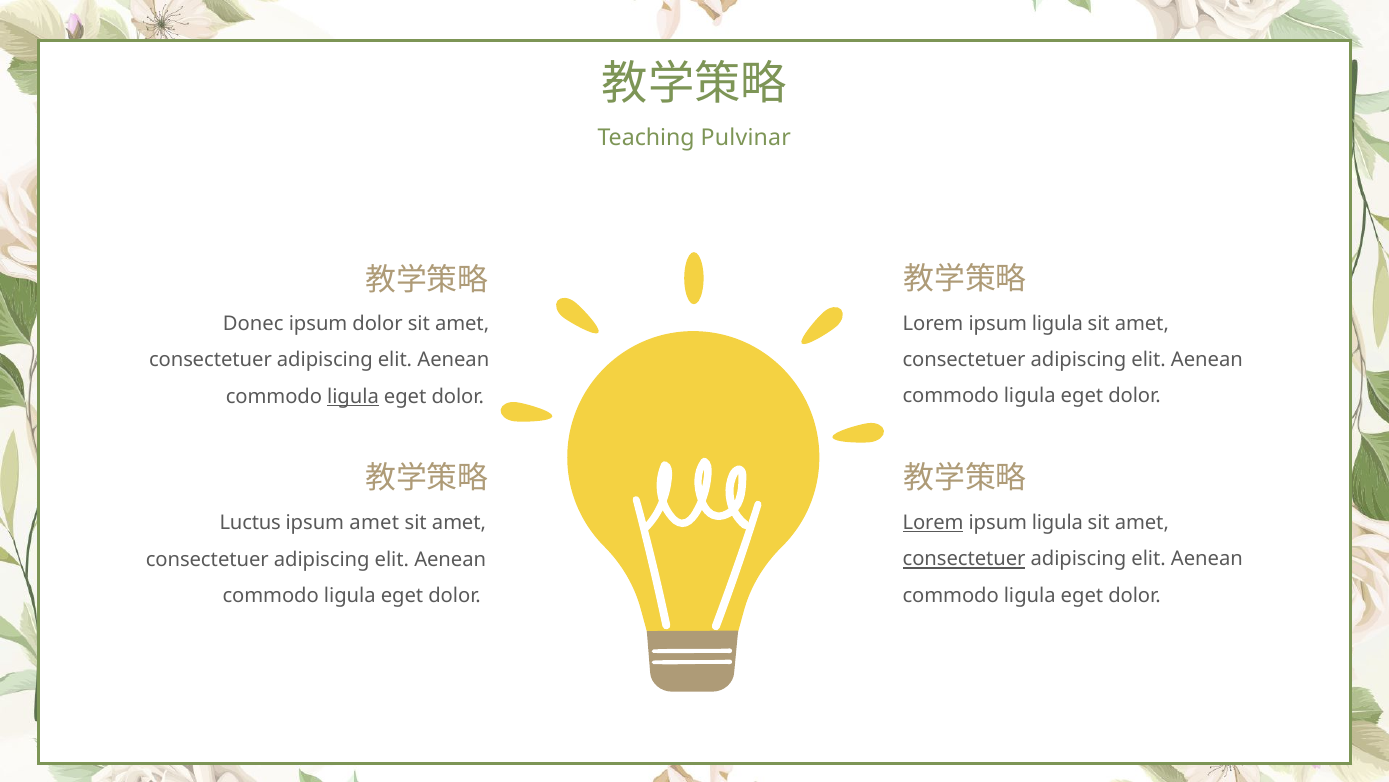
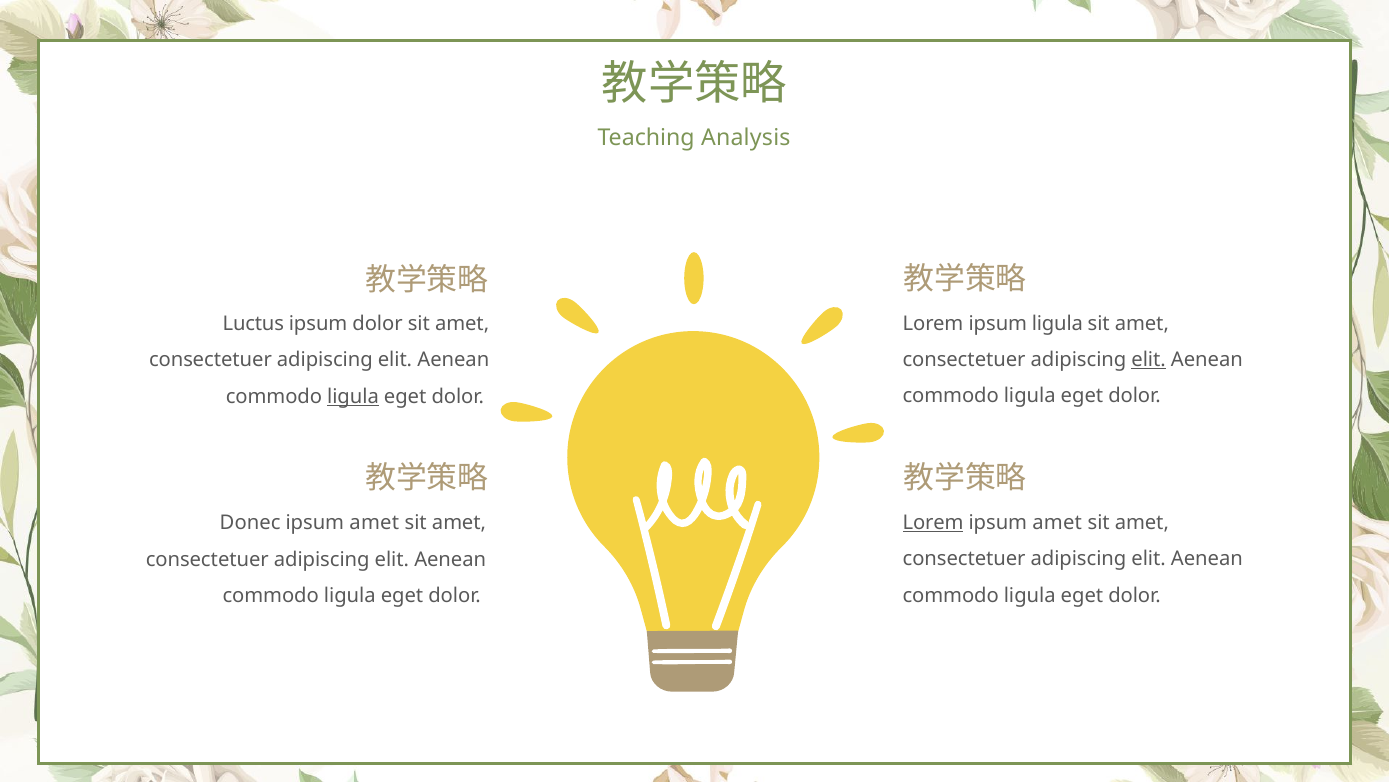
Pulvinar: Pulvinar -> Analysis (746, 138)
Donec: Donec -> Luctus (253, 323)
elit underline: none -> present (1149, 360)
ligula: ligula -> amet (1057, 522)
Luctus: Luctus -> Donec (250, 523)
consectetuer underline: present -> none (964, 559)
